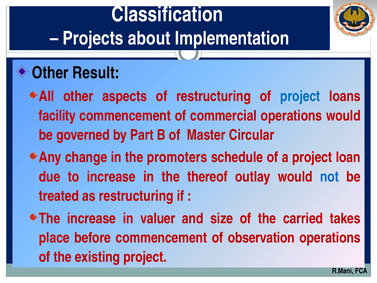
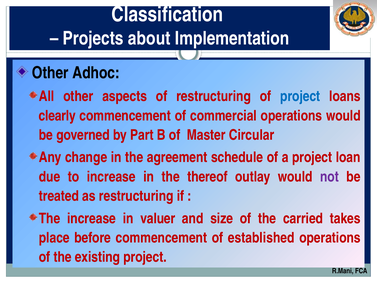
Result: Result -> Adhoc (96, 73)
facility: facility -> clearly (57, 116)
promoters: promoters -> agreement (177, 157)
not colour: blue -> purple (330, 177)
observation: observation -> established (261, 238)
